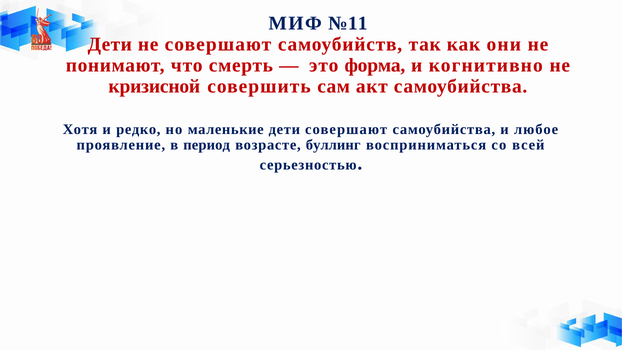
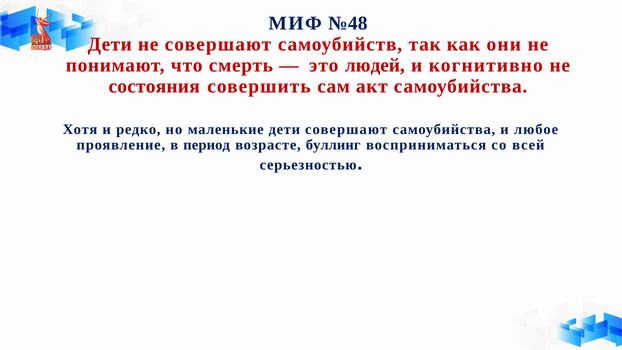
№11: №11 -> №48 (348, 23)
форма: форма -> людей (375, 65)
кризисной: кризисной -> состояния (154, 86)
